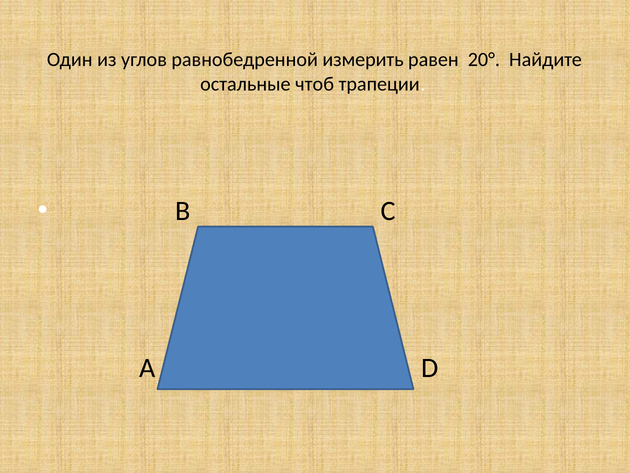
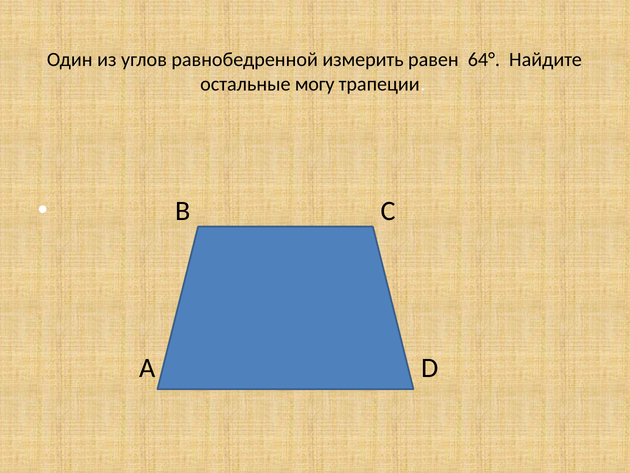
20°: 20° -> 64° (484, 60)
чтоб: чтоб -> могу (315, 84)
